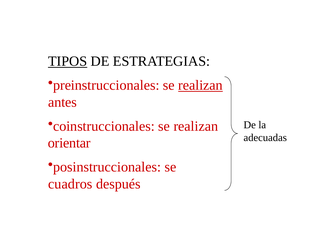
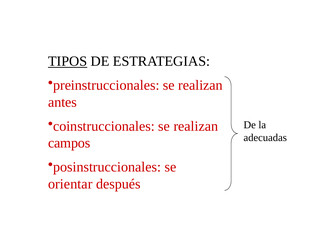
realizan underline: present -> none (200, 85)
orientar: orientar -> campos (69, 143)
cuadros: cuadros -> orientar (70, 184)
